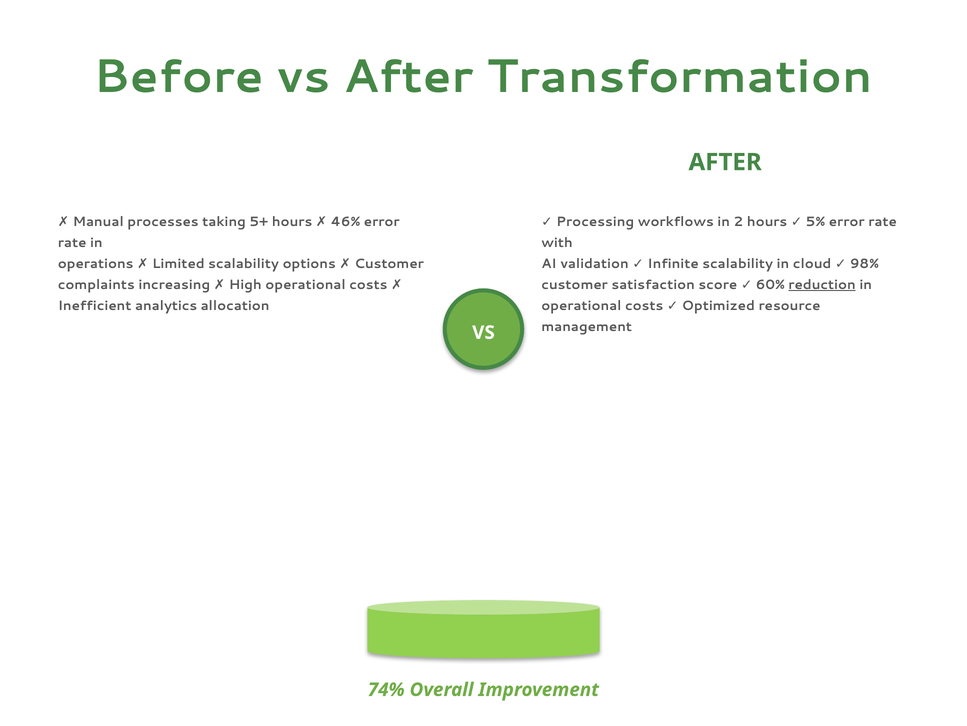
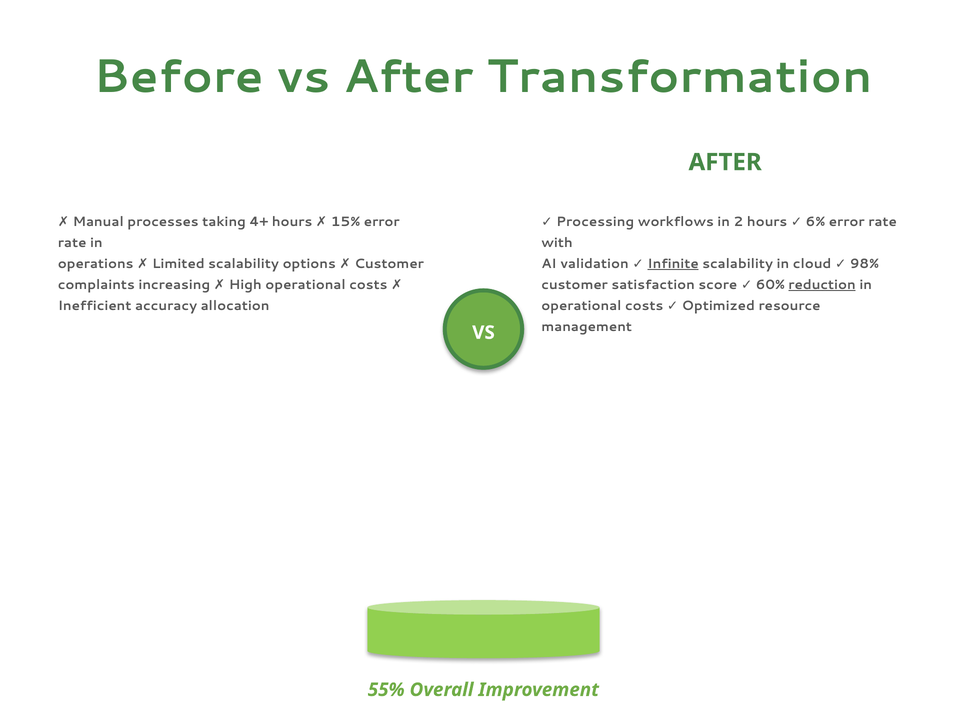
5+: 5+ -> 4+ (259, 222)
46%: 46% -> 15% (345, 222)
5%: 5% -> 6% (815, 222)
Infinite underline: none -> present (673, 264)
analytics: analytics -> accuracy (166, 306)
74%: 74% -> 55% (386, 689)
